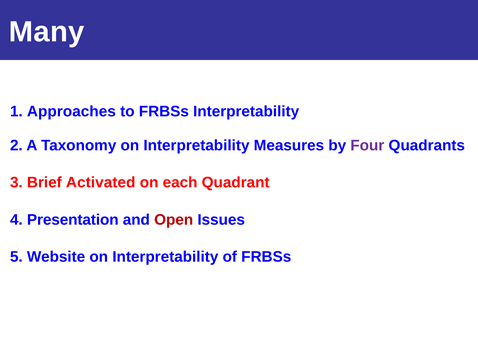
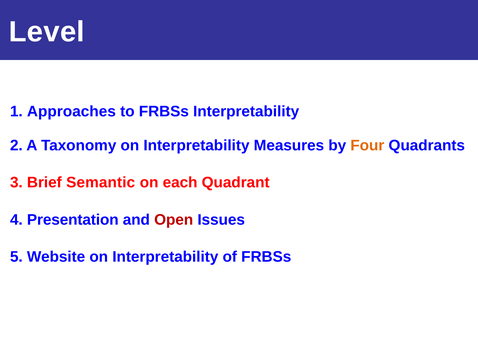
Many: Many -> Level (47, 32)
Four colour: purple -> orange (367, 146)
Activated: Activated -> Semantic (101, 183)
